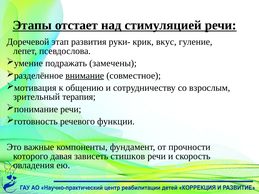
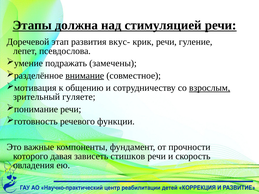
отстает: отстает -> должна (76, 25)
руки-: руки- -> вкус- (119, 42)
крик вкус: вкус -> речи (166, 42)
взрослым underline: none -> present (210, 88)
терапия: терапия -> гуляете (79, 97)
